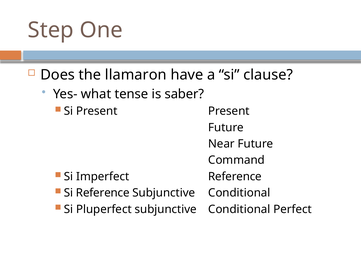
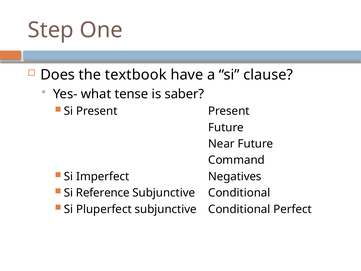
llamaron: llamaron -> textbook (136, 75)
Imperfect Reference: Reference -> Negatives (235, 176)
